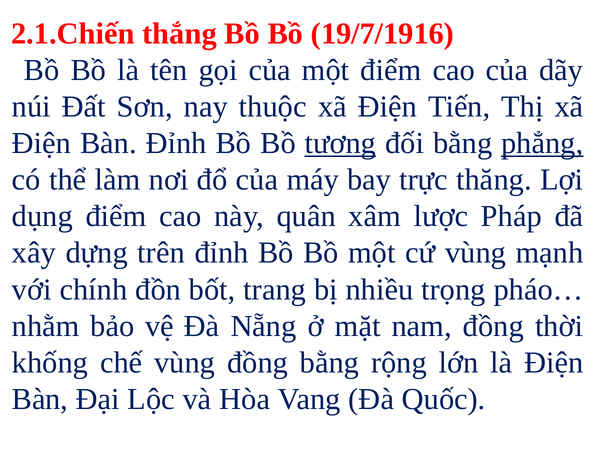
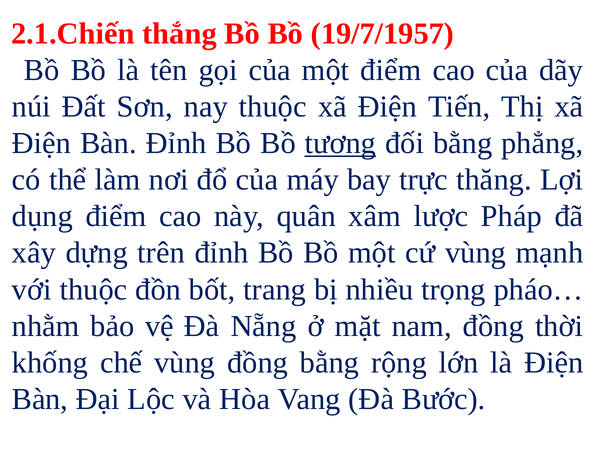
19/7/1916: 19/7/1916 -> 19/7/1957 (383, 34)
phẳng underline: present -> none (542, 143)
với chính: chính -> thuộc (93, 290)
Quốc: Quốc -> Bước (444, 400)
